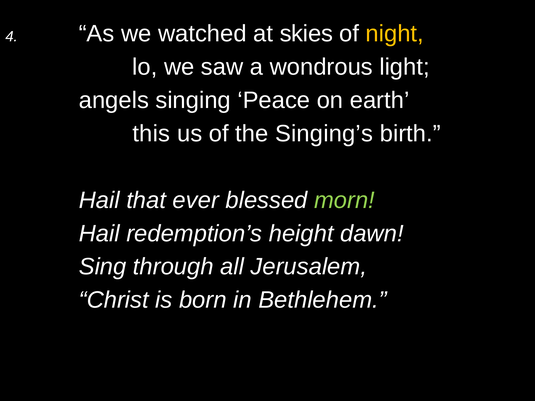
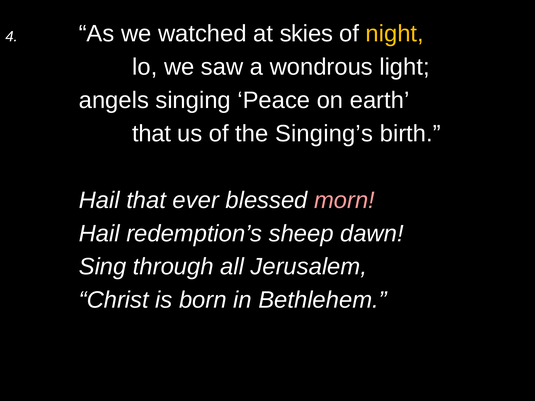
this: this -> that (152, 134)
morn colour: light green -> pink (344, 200)
height: height -> sheep (301, 234)
